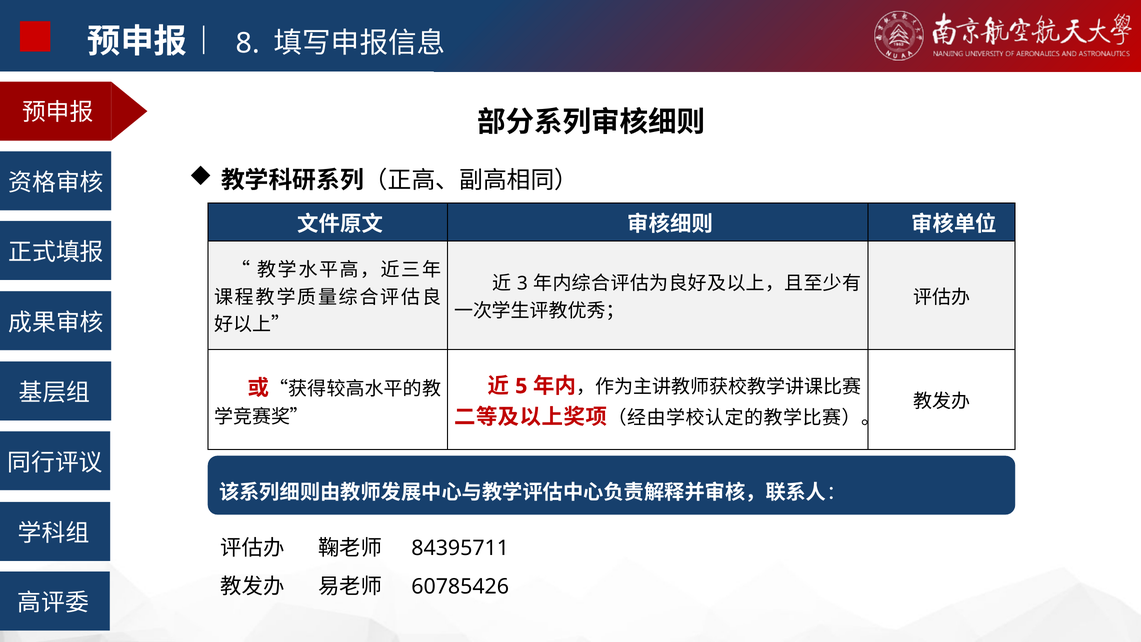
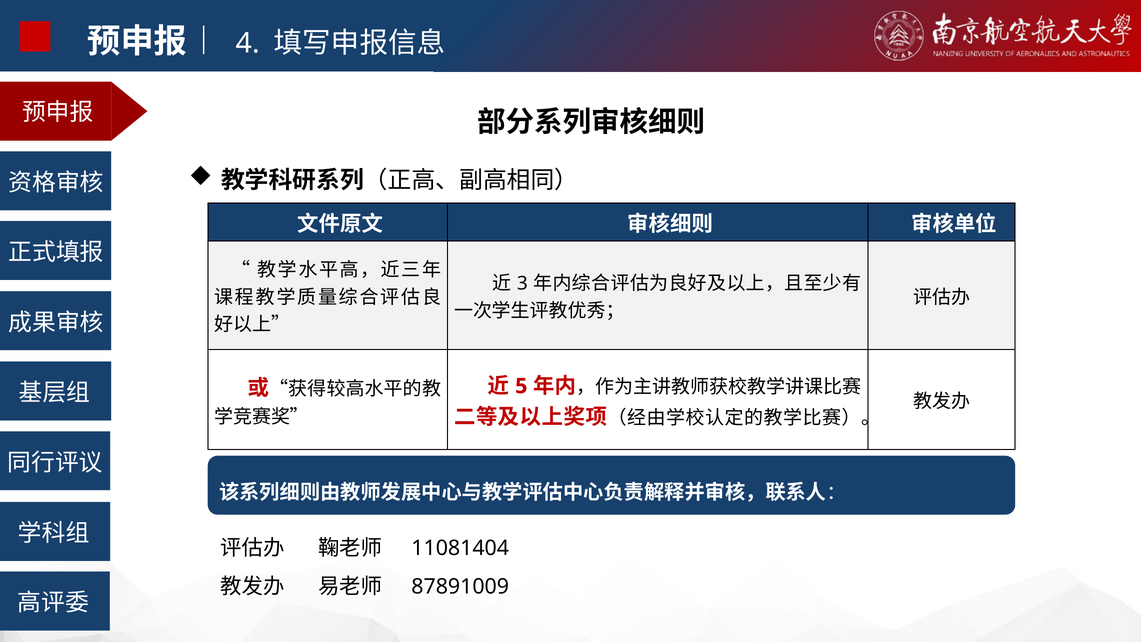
8: 8 -> 4 (248, 43)
84395711: 84395711 -> 11081404 (460, 548)
60785426: 60785426 -> 87891009 (460, 587)
